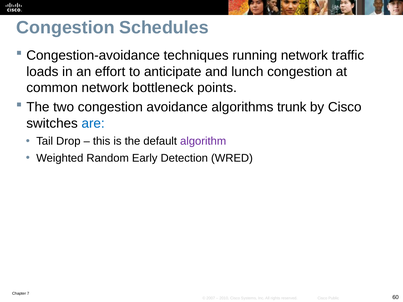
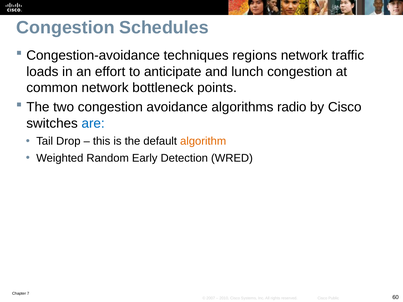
running: running -> regions (255, 56)
trunk: trunk -> radio (292, 107)
algorithm colour: purple -> orange (203, 141)
